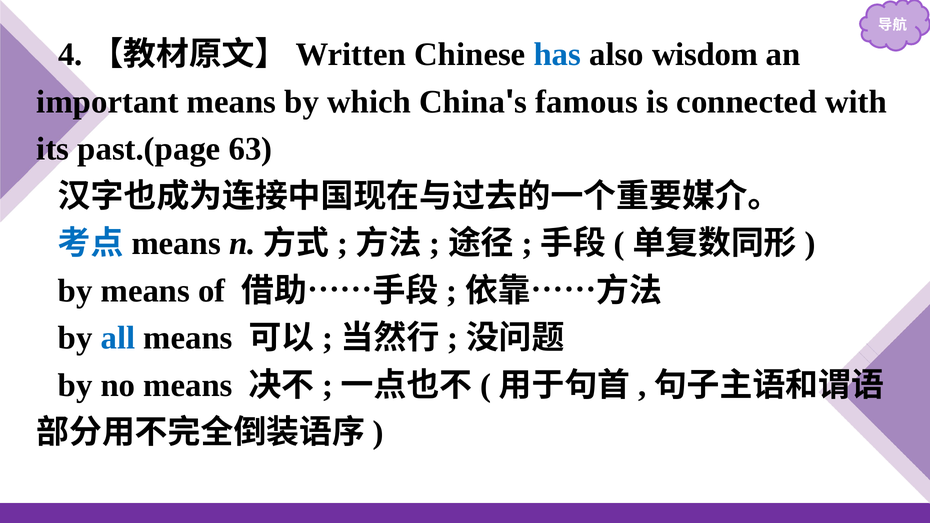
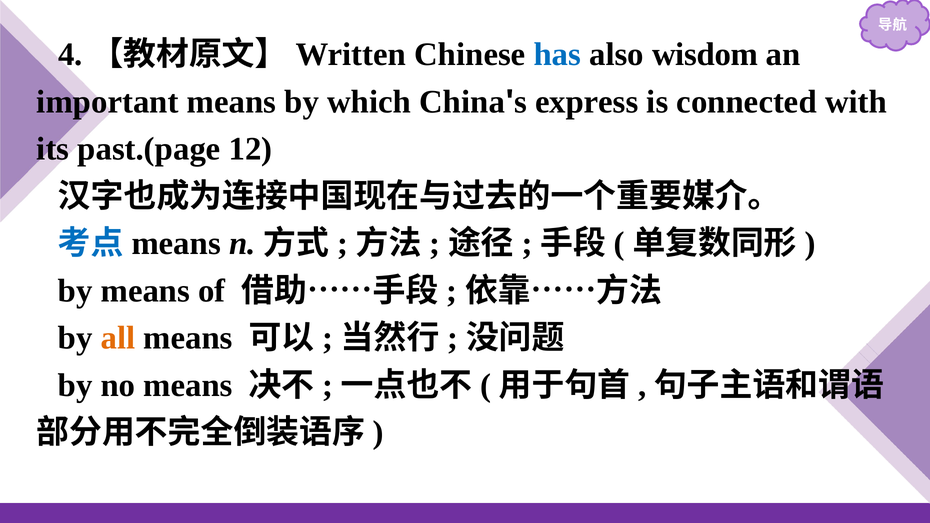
famous: famous -> express (587, 102)
63: 63 -> 12 (250, 149)
all colour: blue -> orange (118, 338)
